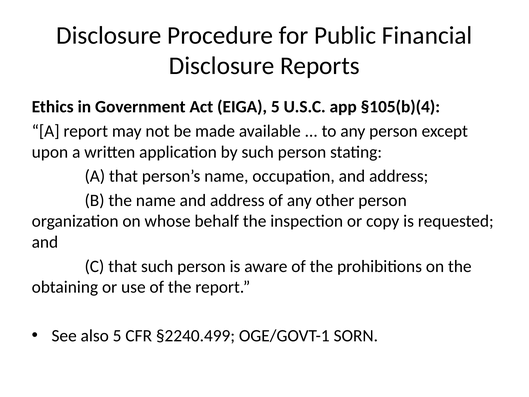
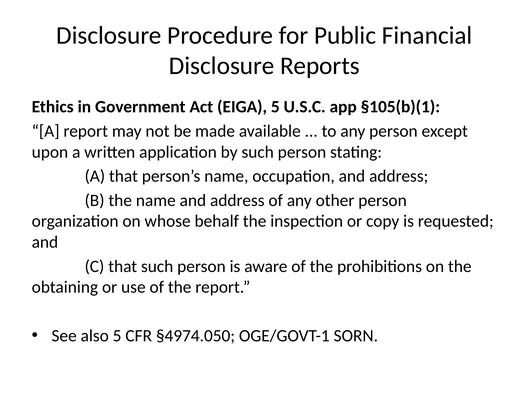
§105(b)(4: §105(b)(4 -> §105(b)(1 (400, 107)
§2240.499: §2240.499 -> §4974.050 (195, 335)
